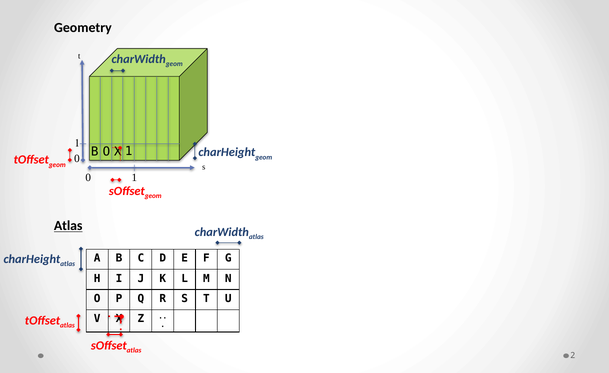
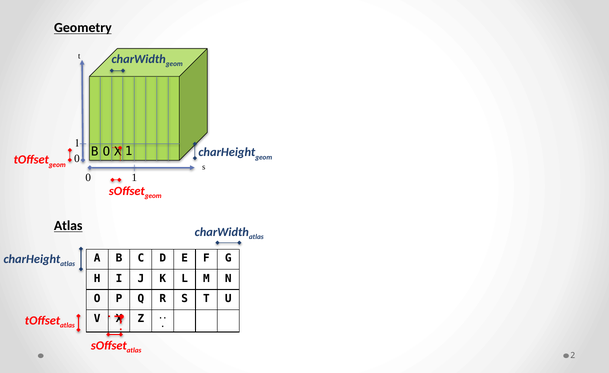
Geometry underline: none -> present (83, 28)
